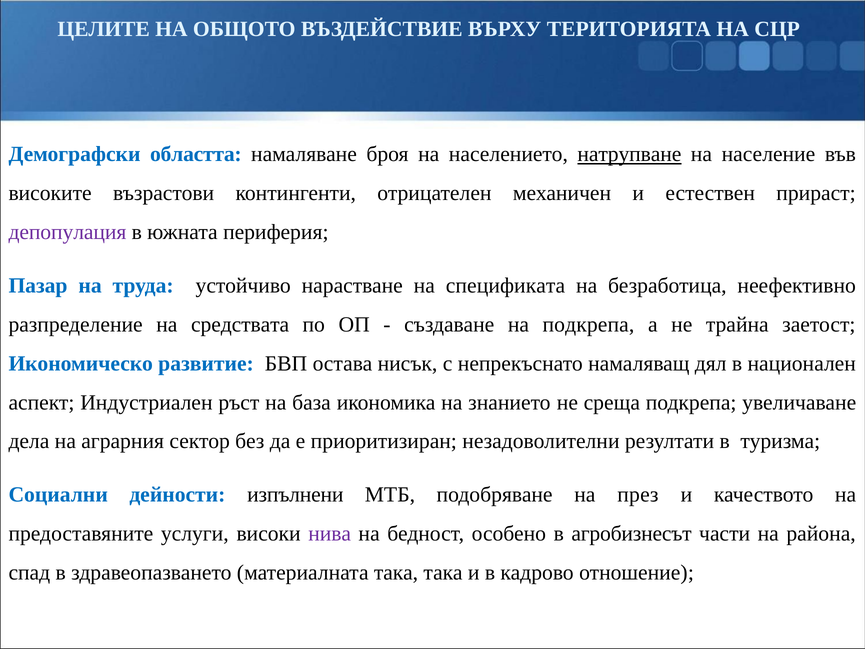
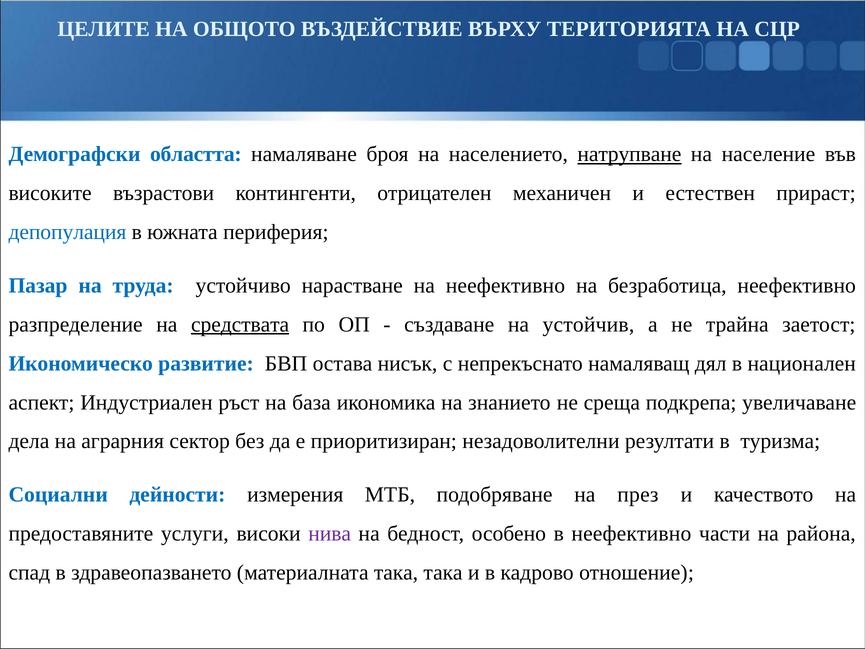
депопулация colour: purple -> blue (67, 232)
на спецификата: спецификата -> неефективно (505, 285)
средствата underline: none -> present (240, 324)
на подкрепа: подкрепа -> устойчив (588, 324)
изпълнени: изпълнени -> измерения (295, 495)
в агробизнесът: агробизнесът -> неефективно (631, 533)
